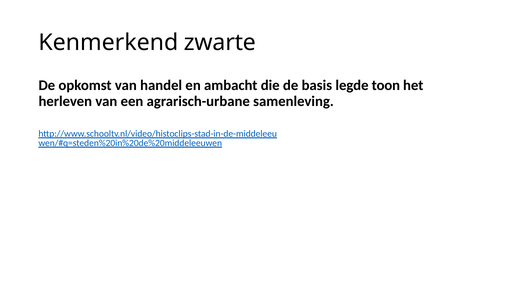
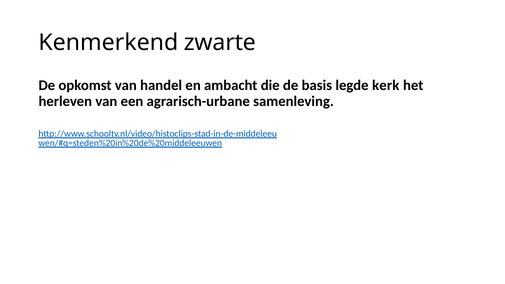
toon: toon -> kerk (386, 85)
